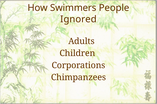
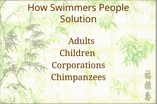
Ignored: Ignored -> Solution (78, 19)
